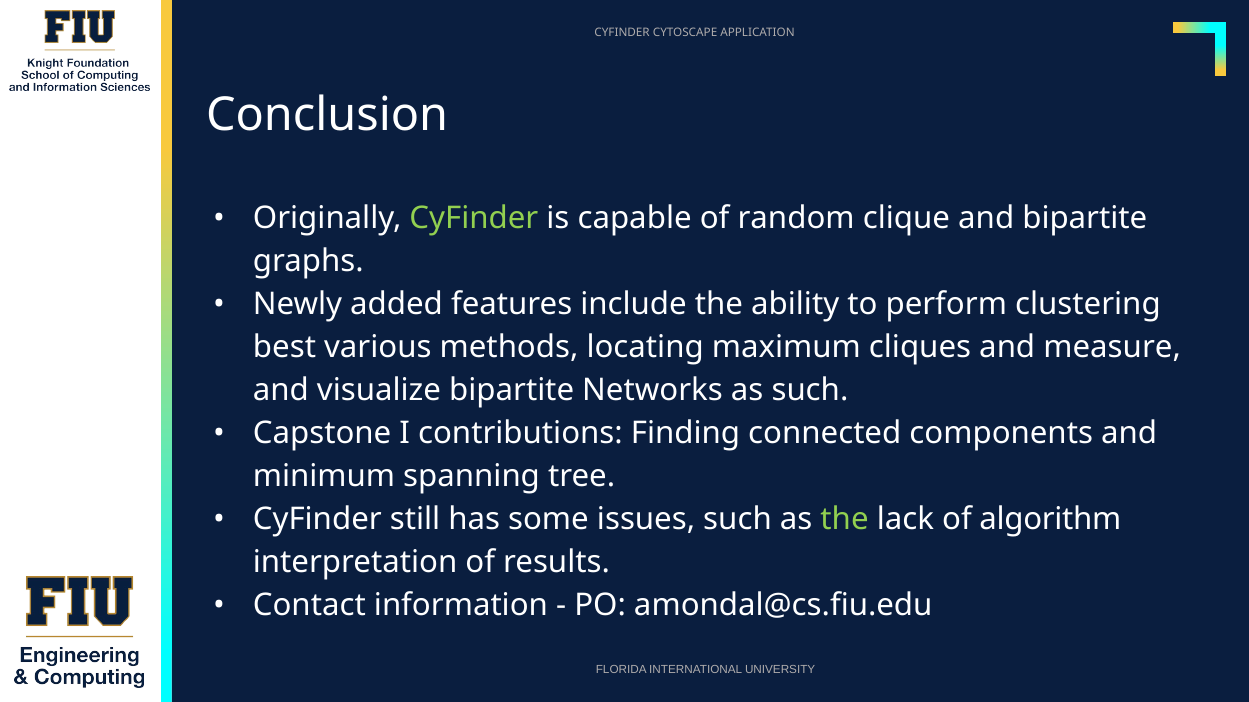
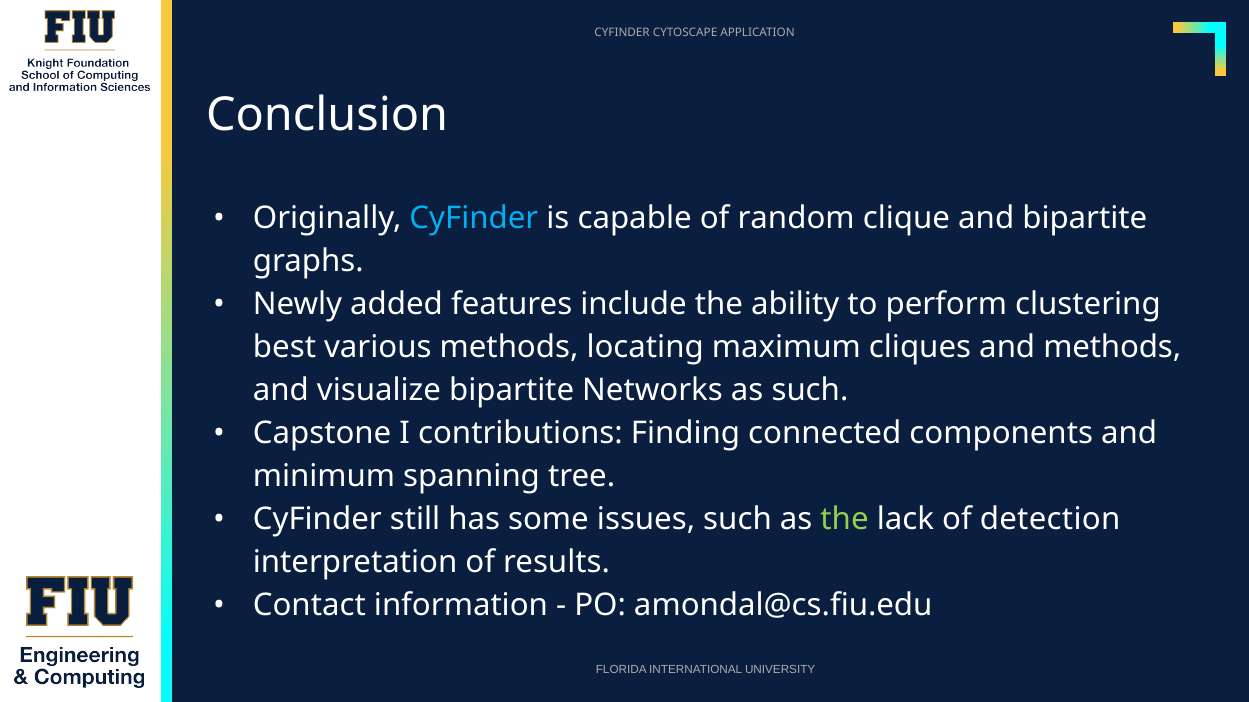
CyFinder colour: light green -> light blue (474, 218)
and measure: measure -> methods (1112, 347)
algorithm: algorithm -> detection (1050, 520)
